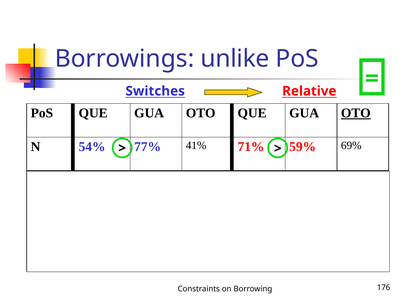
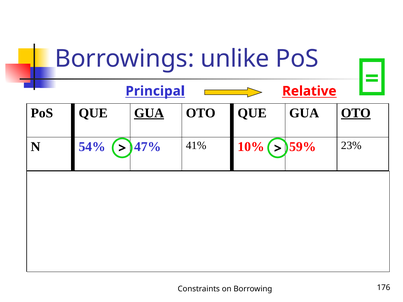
Switches: Switches -> Principal (155, 91)
GUA underline: none -> present (149, 113)
54% 77%: 77% -> 47% (148, 147)
41% 71%: 71% -> 10% (251, 147)
69%: 69% -> 23% (351, 146)
